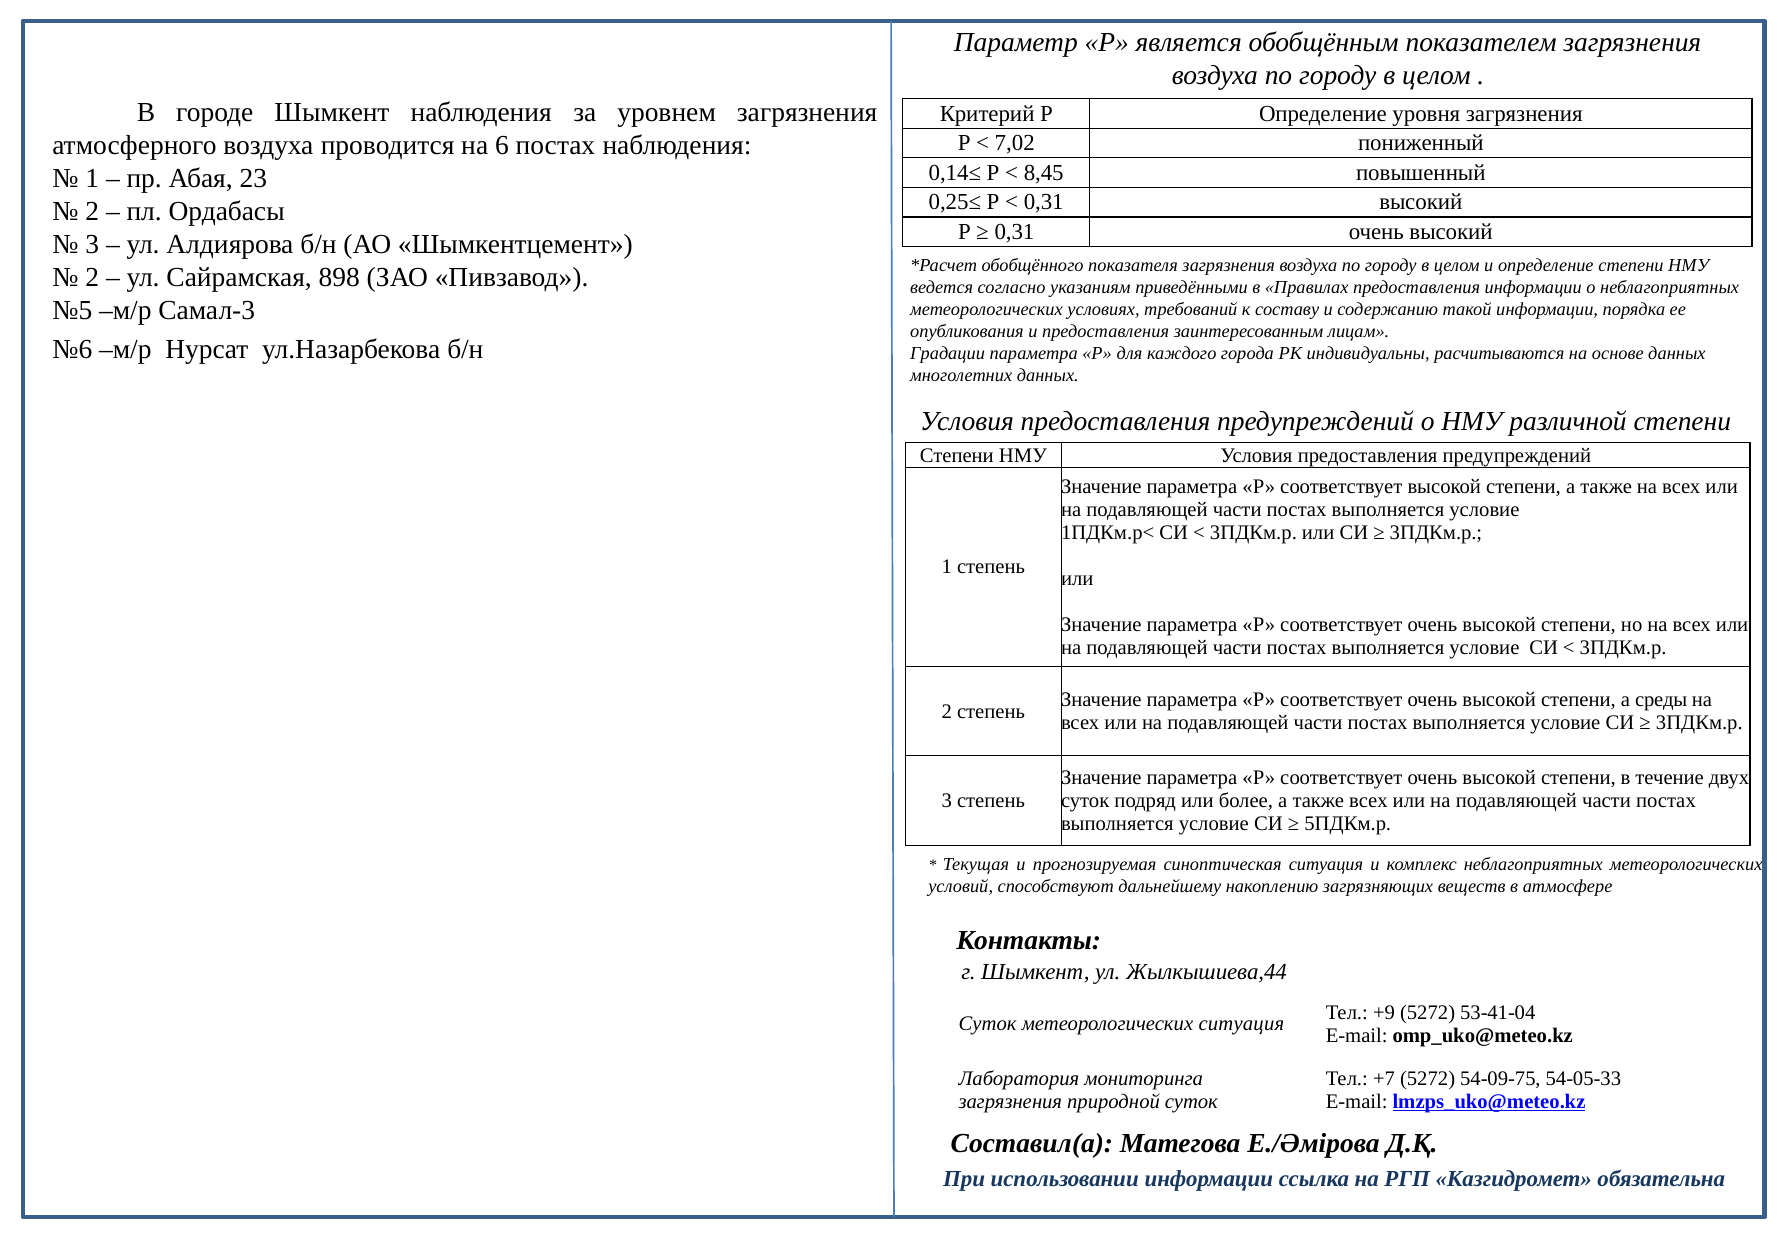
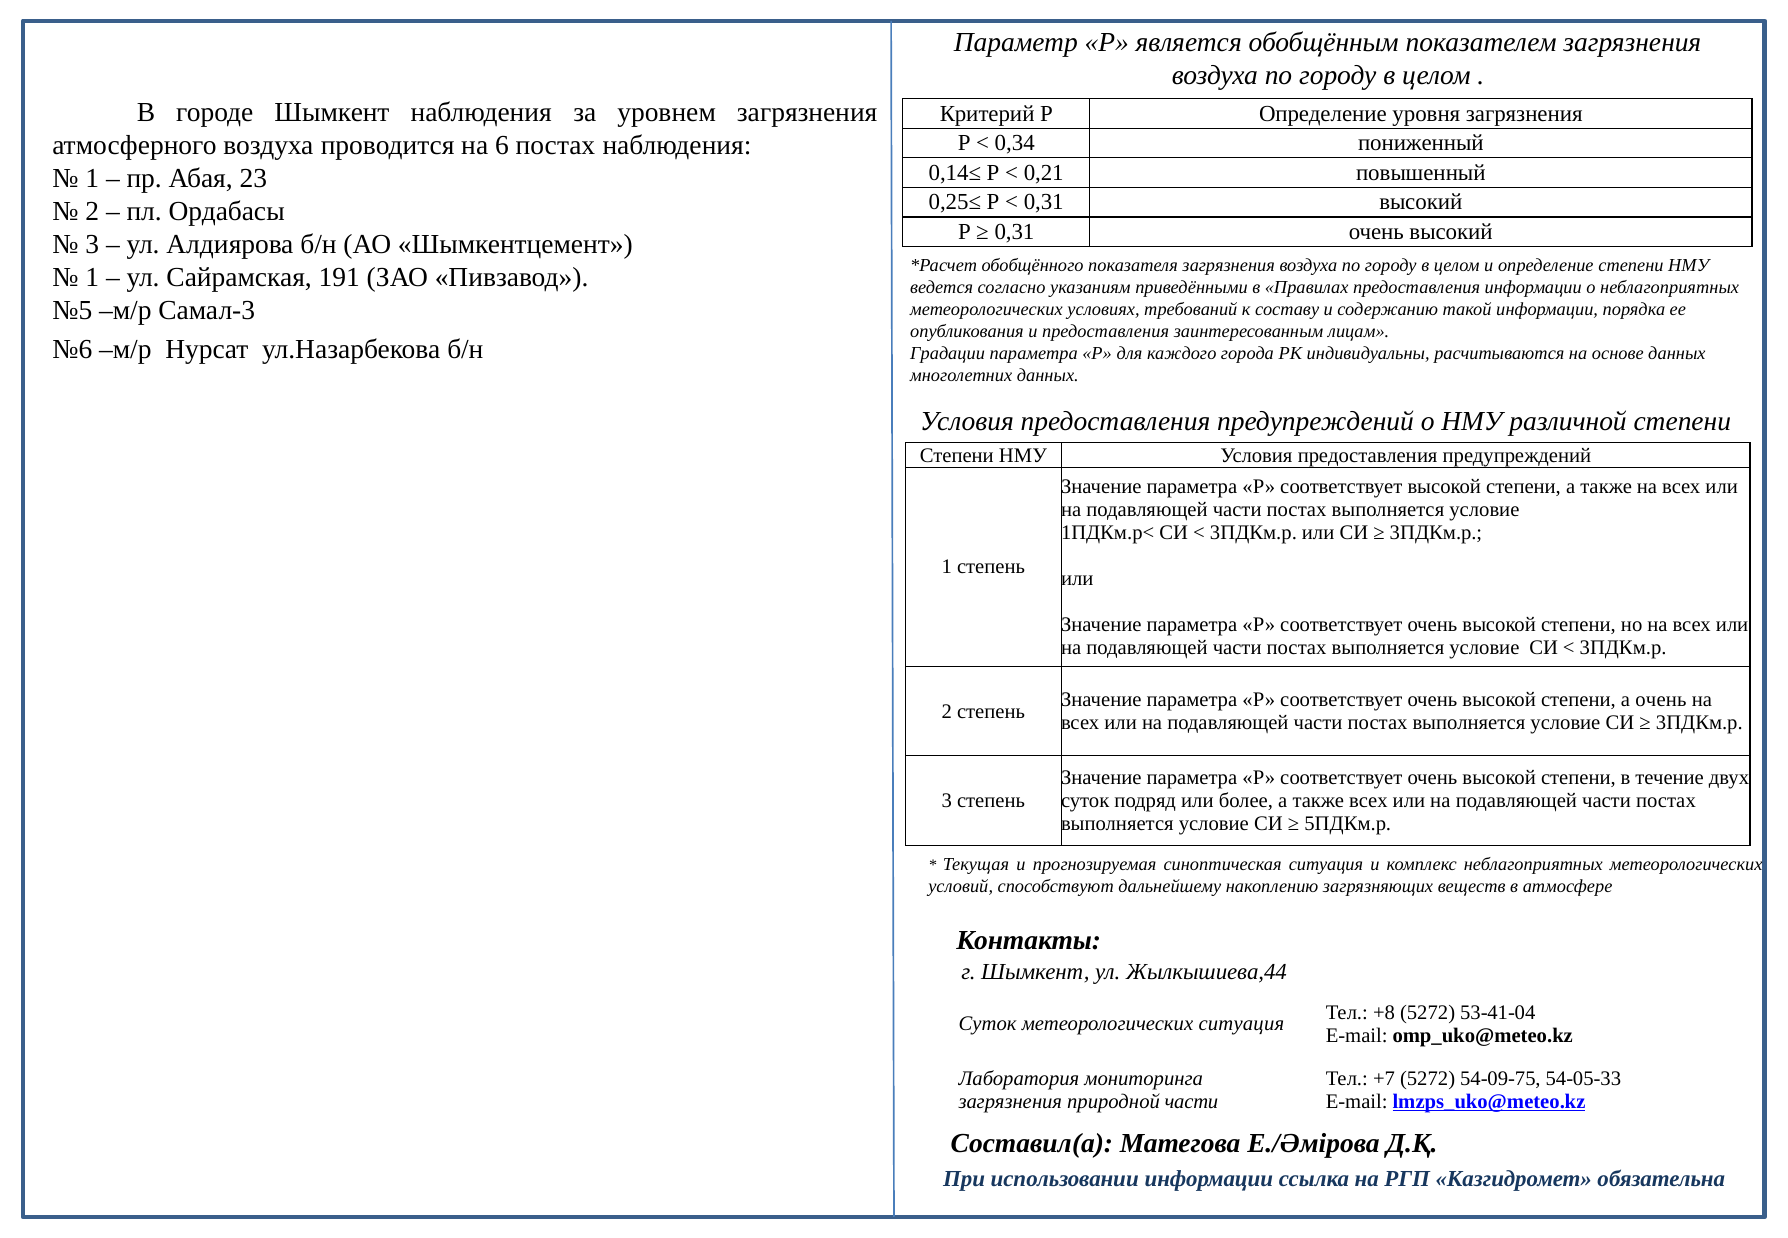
7,02: 7,02 -> 0,34 (1015, 143)
8,45: 8,45 -> 0,21 (1044, 172)
2: 2 -> 1 (92, 278)
898: 898 -> 191 (339, 278)
а среды: среды -> очень (1661, 700)
+9: +9 -> +8 (1384, 1012)
природной суток: суток -> части (1191, 1101)
